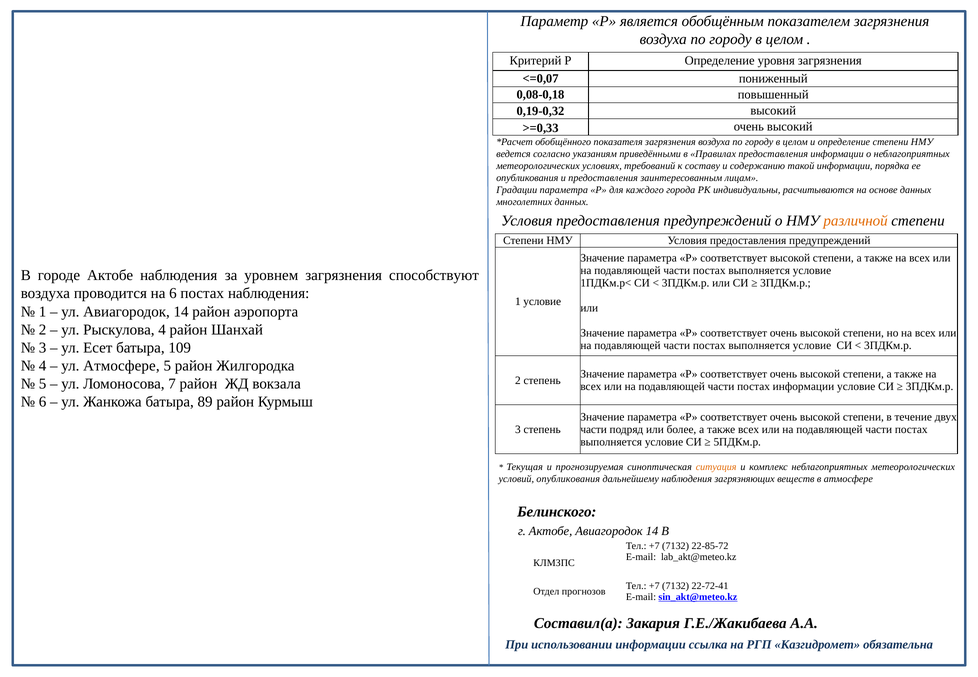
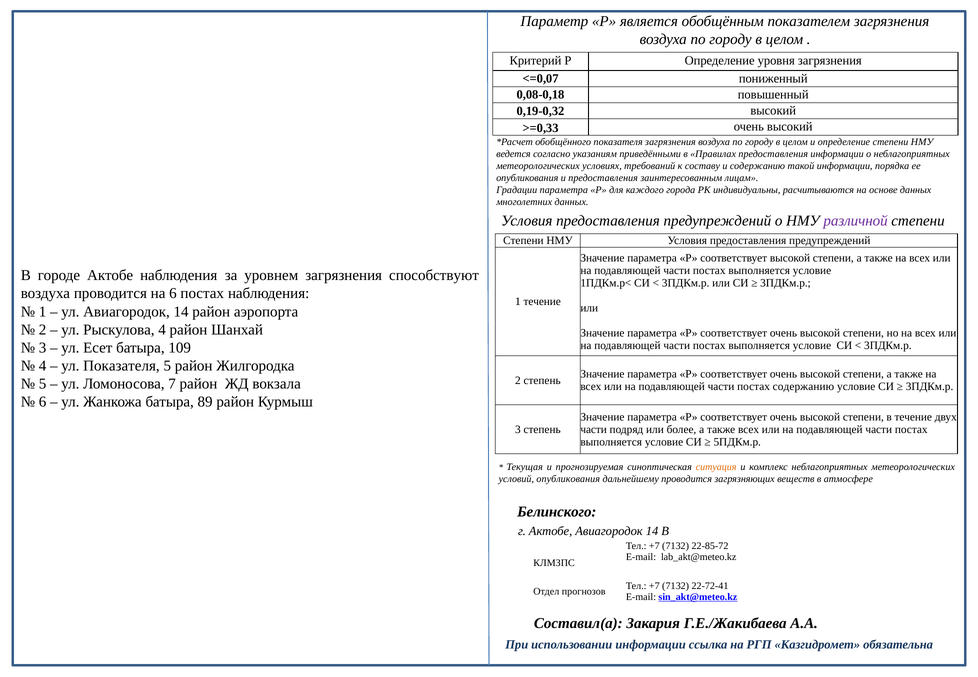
различной colour: orange -> purple (856, 221)
1 условие: условие -> течение (542, 302)
ул Атмосфере: Атмосфере -> Показателя (121, 366)
постах информации: информации -> содержанию (803, 387)
дальнейшему наблюдения: наблюдения -> проводится (687, 479)
